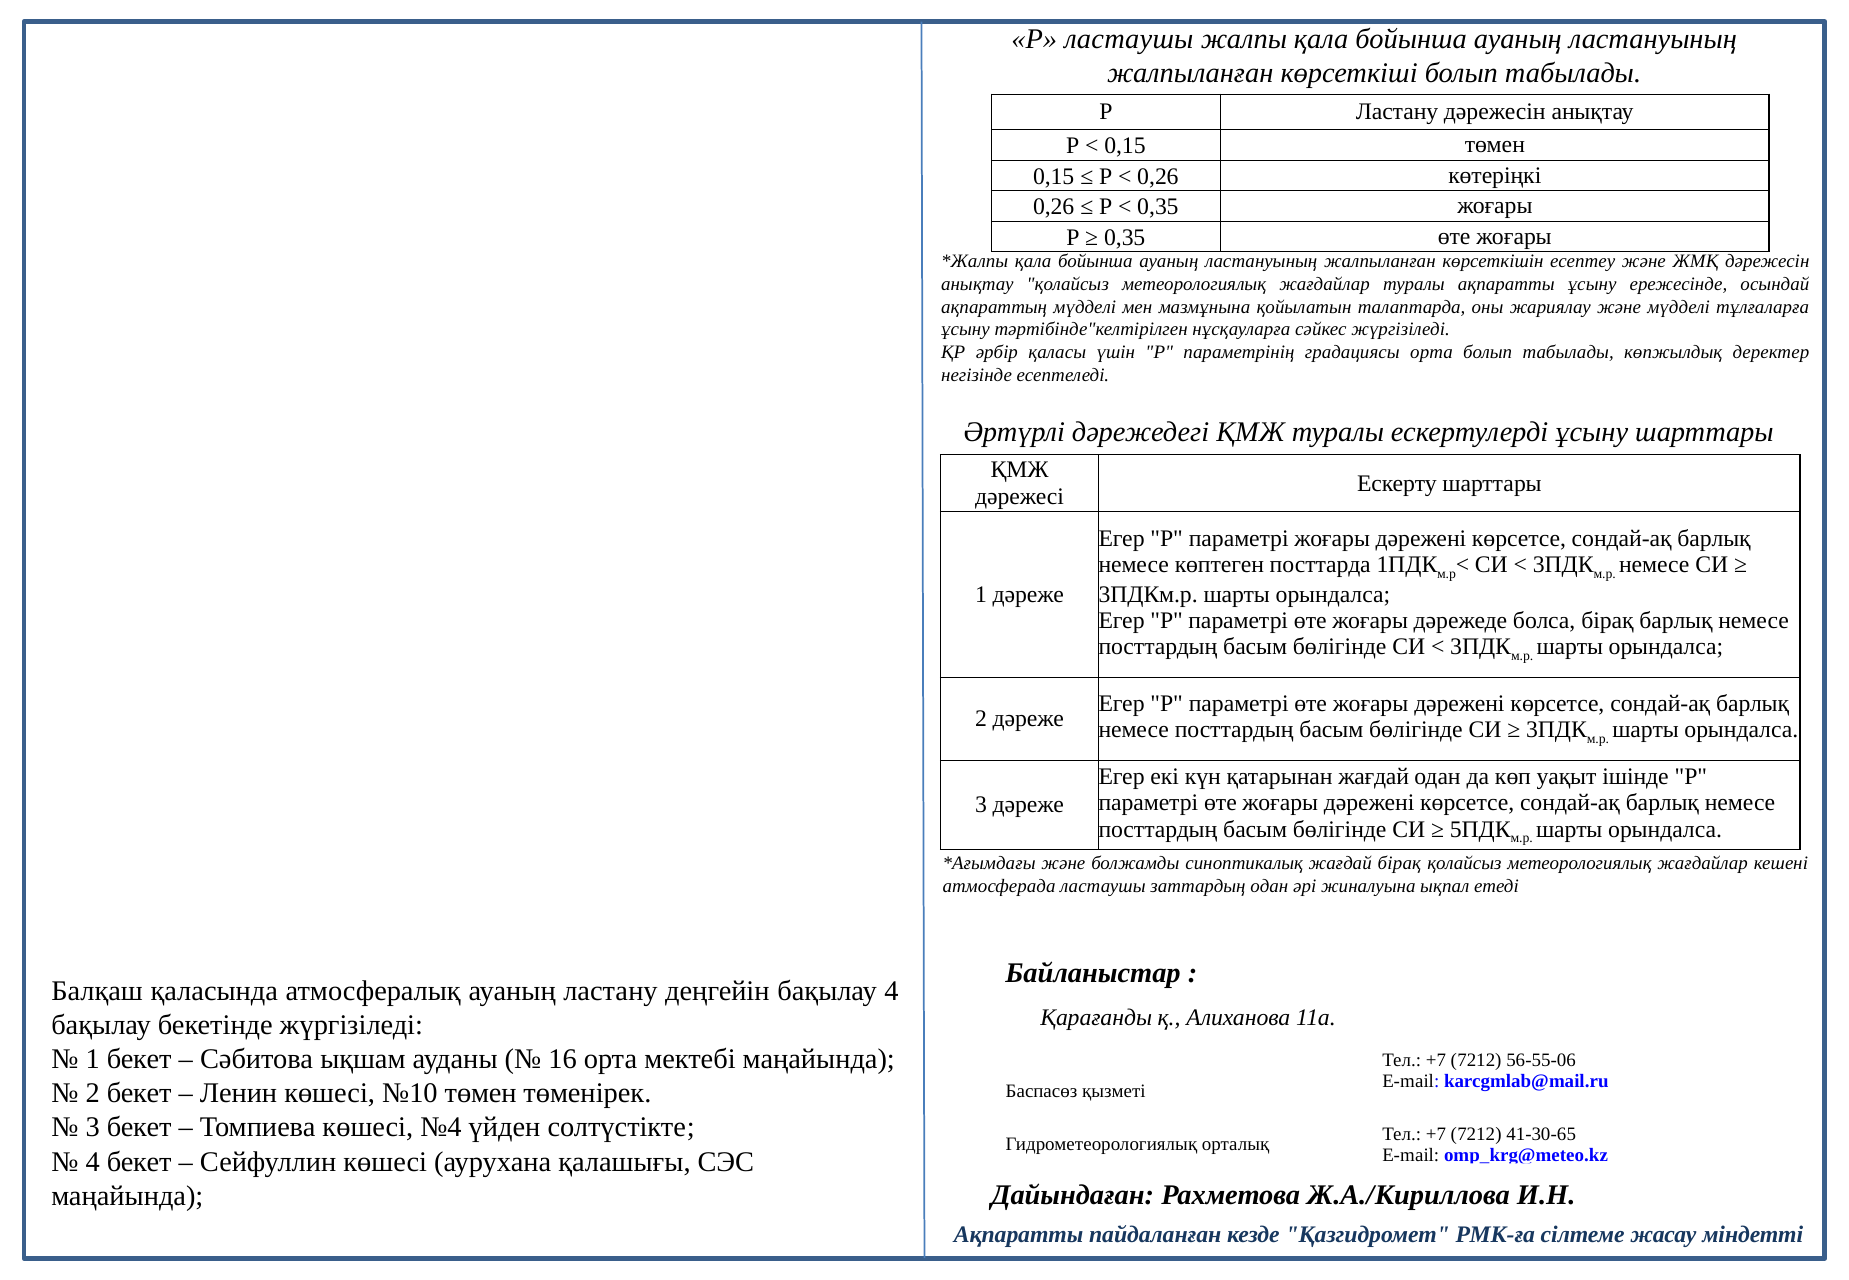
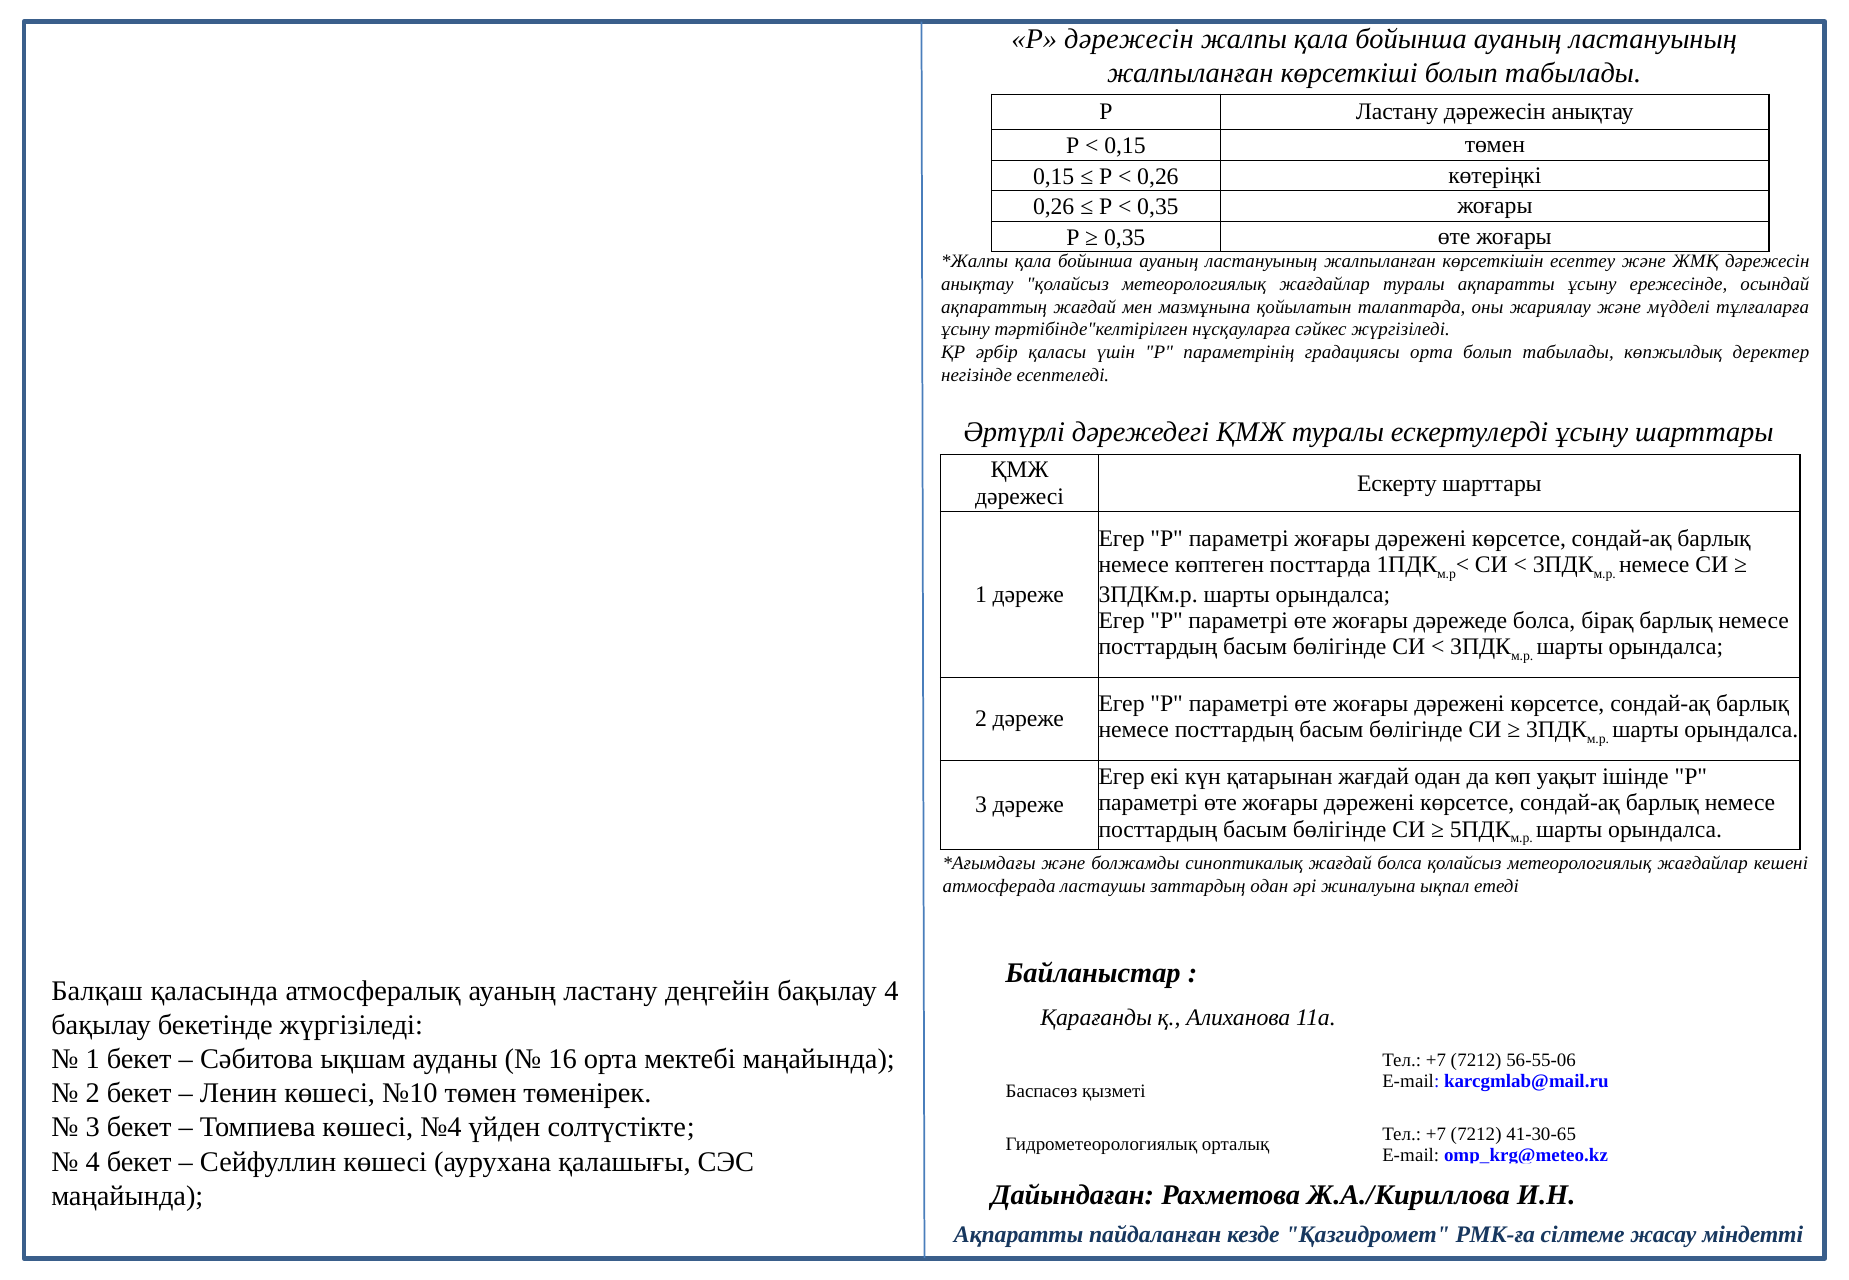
Р ластаушы: ластаушы -> дәрежесін (1129, 39)
ақпараттың мүдделі: мүдделі -> жағдай (1085, 307)
жағдай бірақ: бірақ -> болса (1400, 863)
